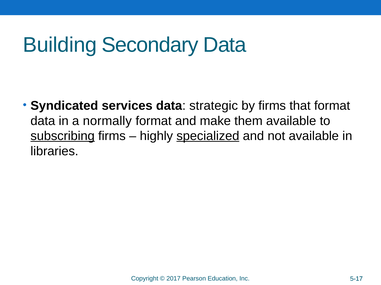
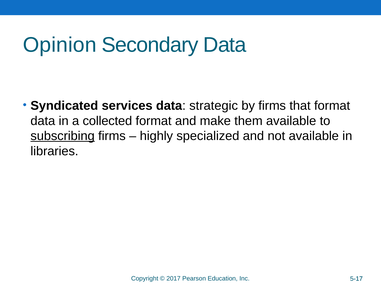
Building: Building -> Opinion (60, 45)
normally: normally -> collected (107, 121)
specialized underline: present -> none (208, 136)
